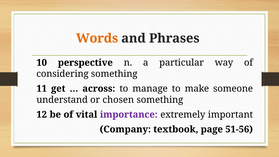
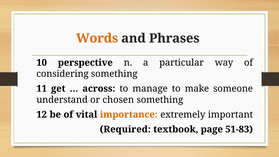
importance colour: purple -> orange (129, 114)
Company: Company -> Required (125, 129)
51-56: 51-56 -> 51-83 (239, 129)
